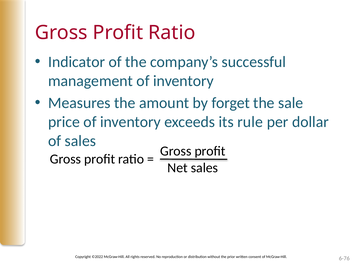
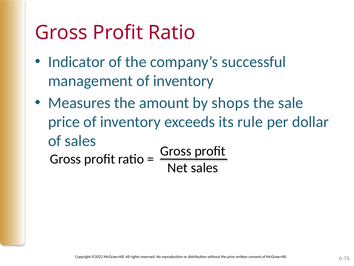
forget: forget -> shops (231, 103)
